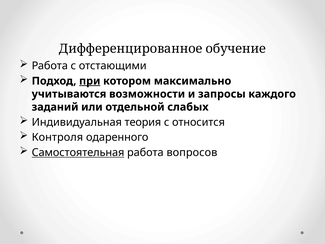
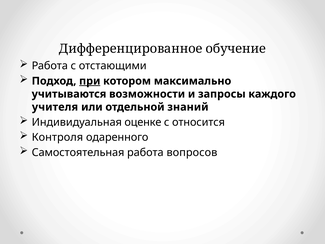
заданий: заданий -> учителя (55, 107)
слабых: слабых -> знаний (188, 107)
теория: теория -> оценке (143, 122)
Самостоятельная underline: present -> none (78, 152)
